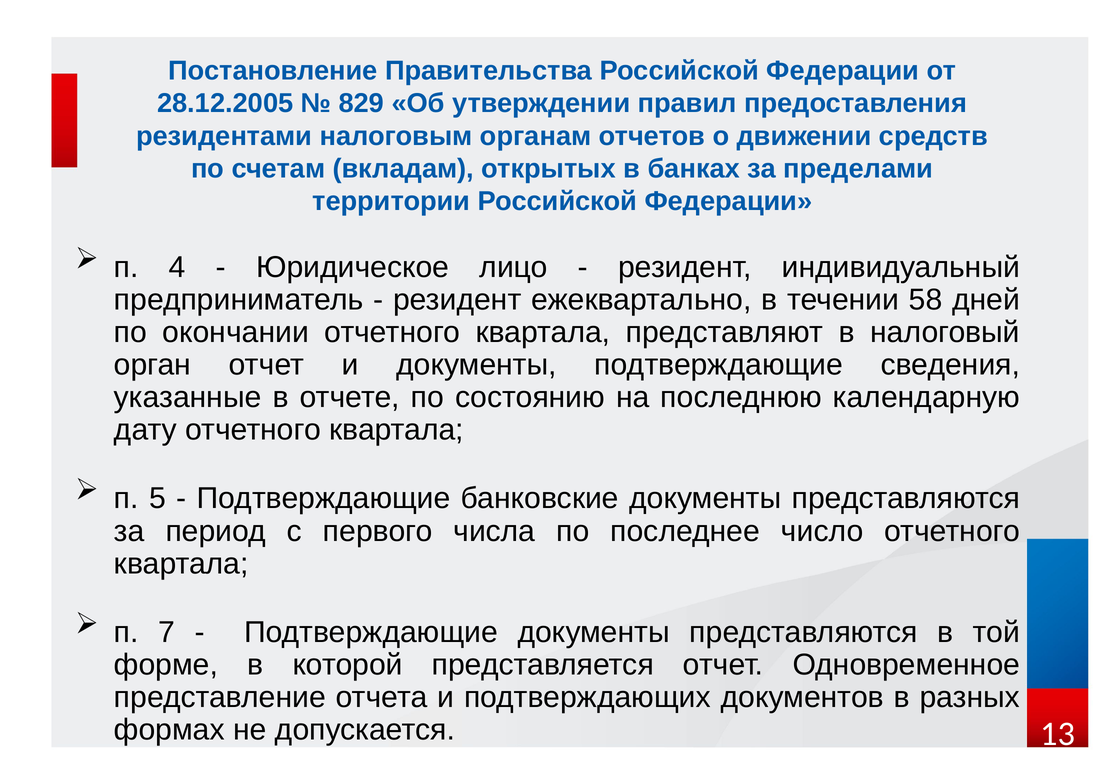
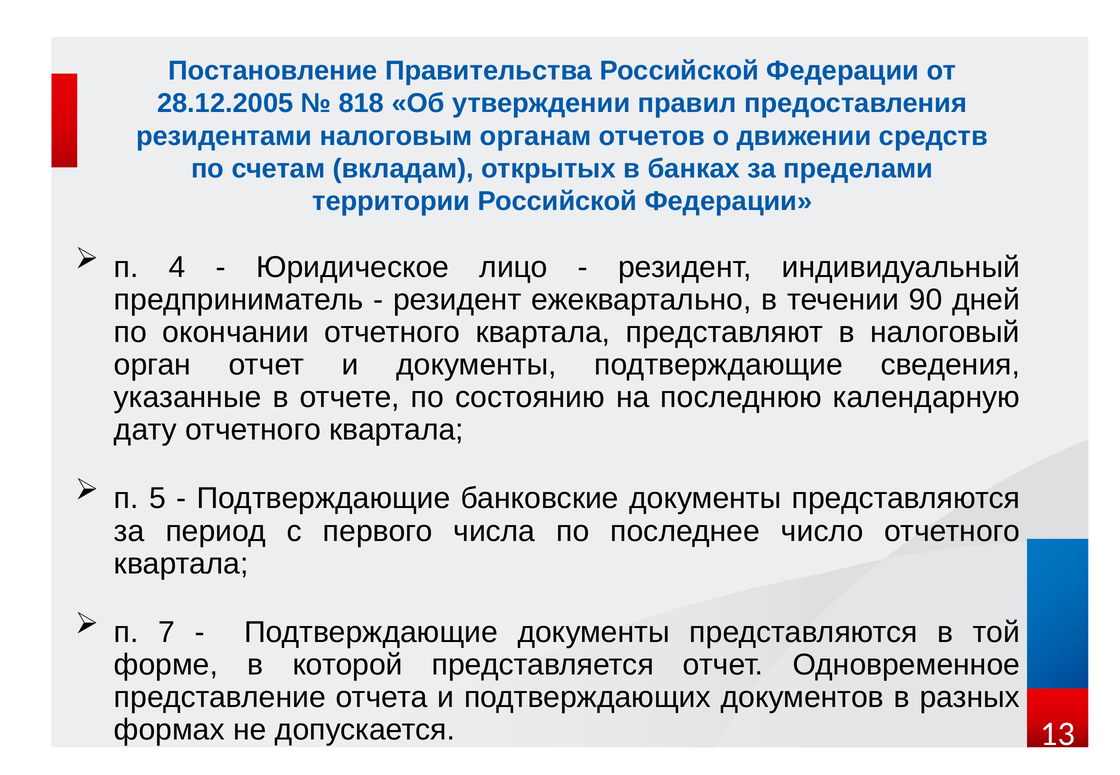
829: 829 -> 818 (361, 103)
58: 58 -> 90 (926, 300)
